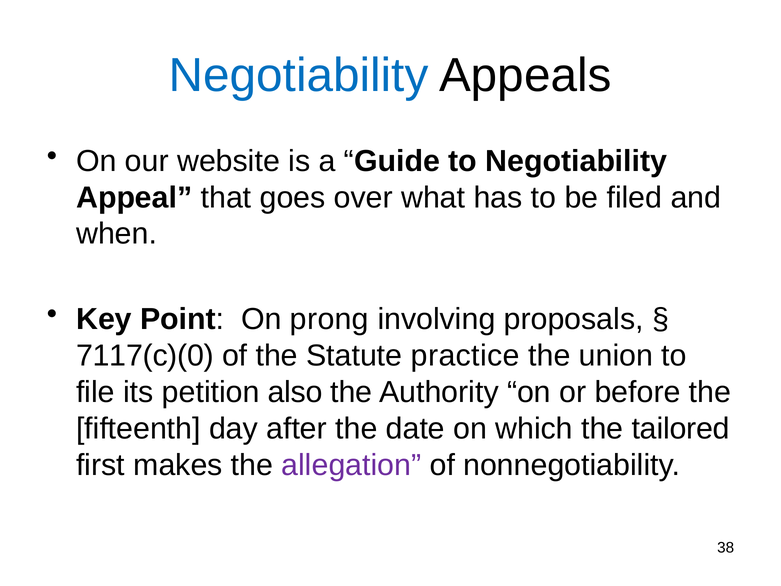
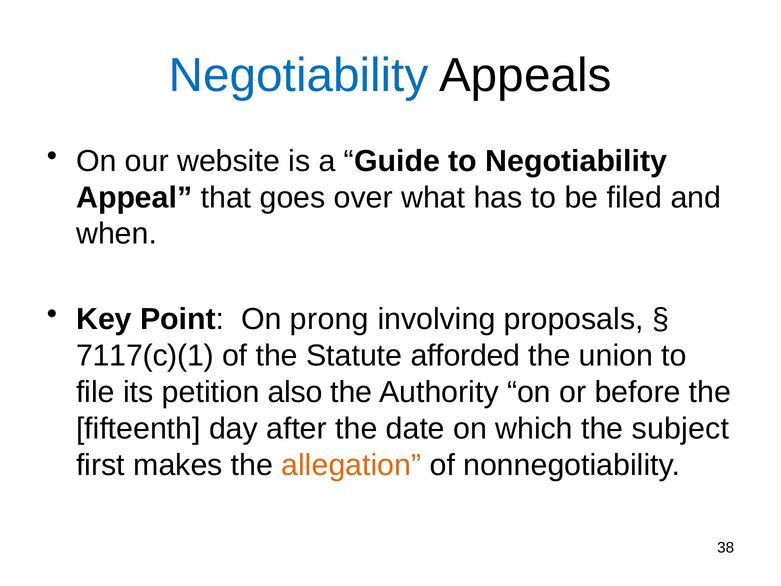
7117(c)(0: 7117(c)(0 -> 7117(c)(1 (145, 355)
practice: practice -> afforded (465, 355)
tailored: tailored -> subject (680, 428)
allegation colour: purple -> orange (351, 465)
